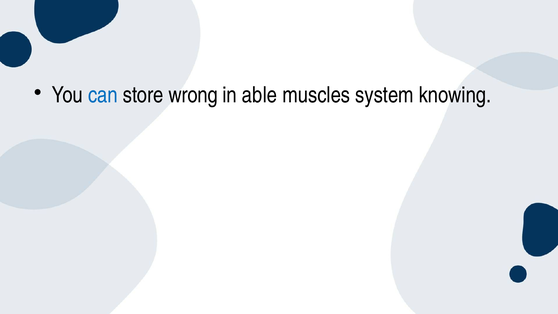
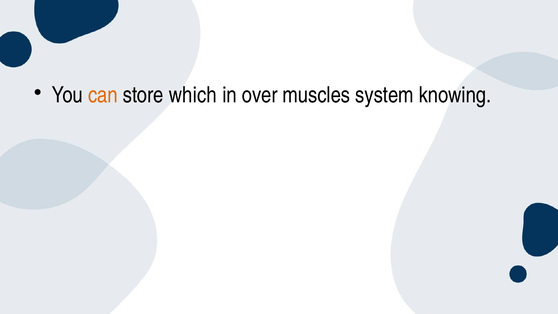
can colour: blue -> orange (103, 95)
wrong: wrong -> which (193, 95)
able: able -> over (260, 95)
